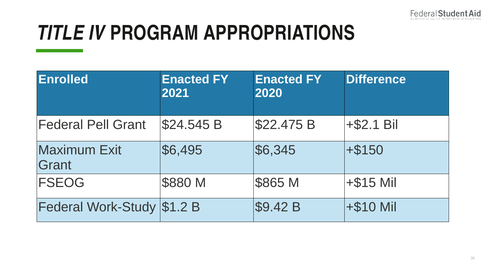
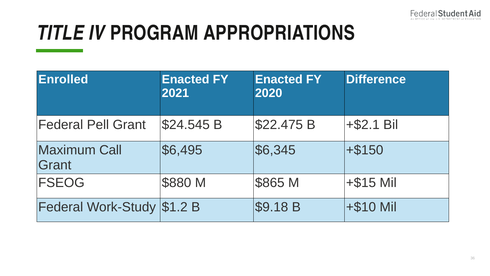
Exit: Exit -> Call (111, 150)
$9.42: $9.42 -> $9.18 (272, 207)
